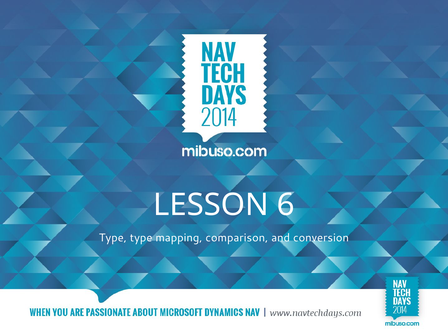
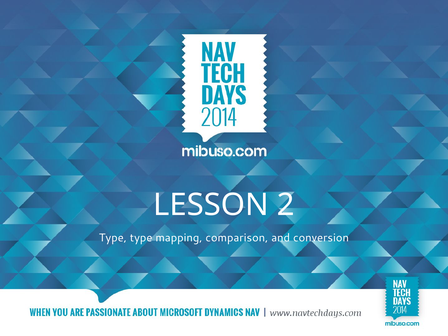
6: 6 -> 2 (286, 205)
